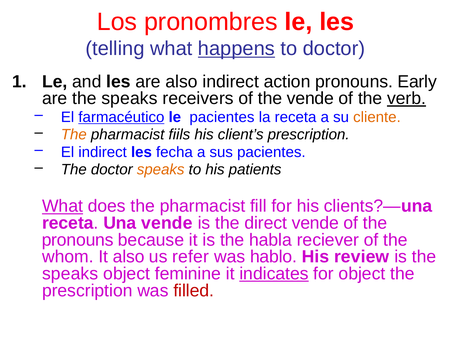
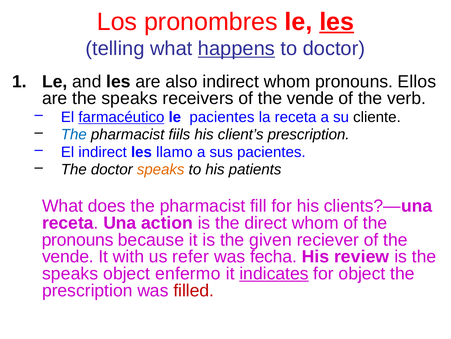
les underline: none -> present (337, 22)
indirect action: action -> whom (287, 81)
Early: Early -> Ellos (417, 81)
verb underline: present -> none (407, 98)
cliente colour: orange -> black (377, 117)
The colour: orange -> blue (74, 134)
fecha: fecha -> llamo (174, 152)
What underline: present -> none (63, 206)
Una vende: vende -> action (167, 223)
direct vende: vende -> whom (315, 223)
habla: habla -> given (270, 239)
whom: whom -> vende (68, 256)
It also: also -> with (129, 256)
hablo: hablo -> fecha (274, 256)
feminine: feminine -> enfermo (188, 273)
